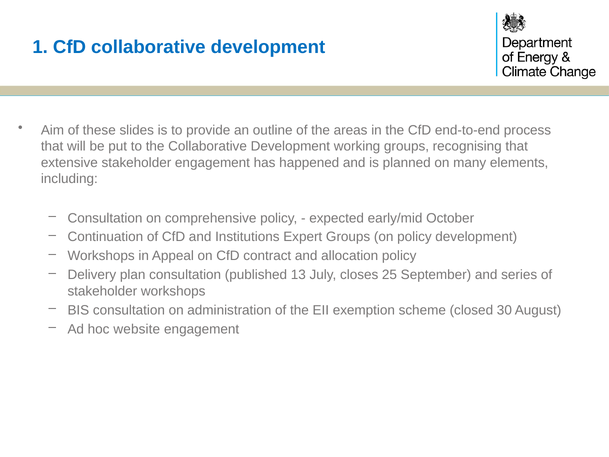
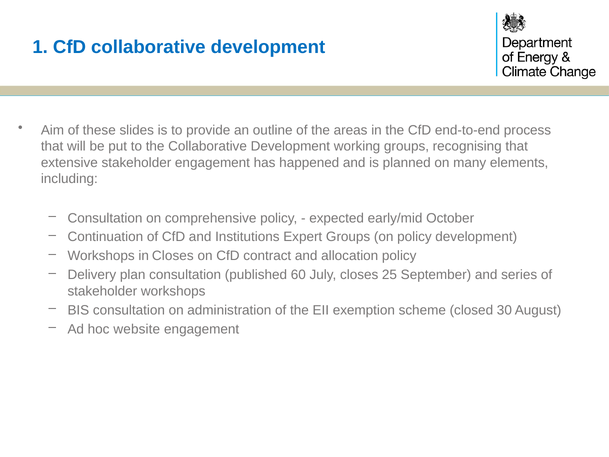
in Appeal: Appeal -> Closes (173, 256)
13: 13 -> 60 (298, 275)
